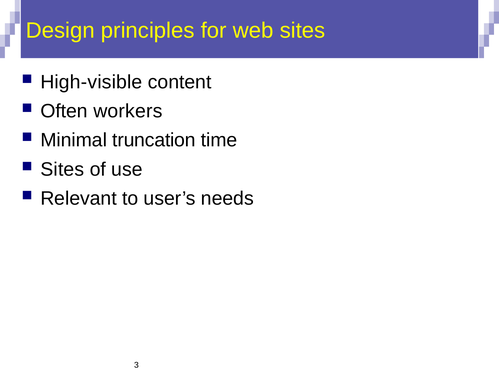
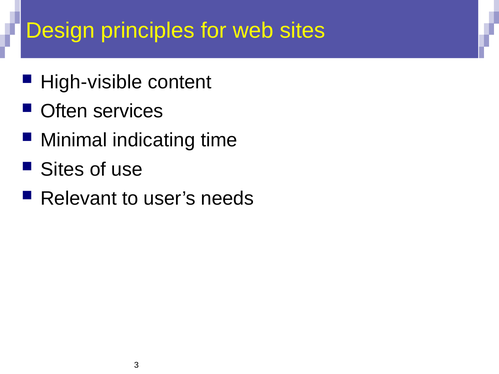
workers: workers -> services (128, 111)
truncation: truncation -> indicating (154, 140)
